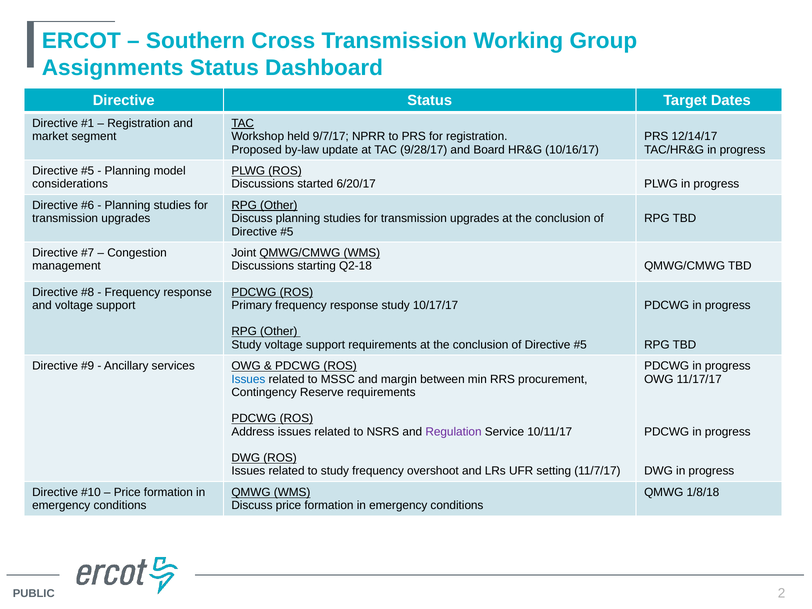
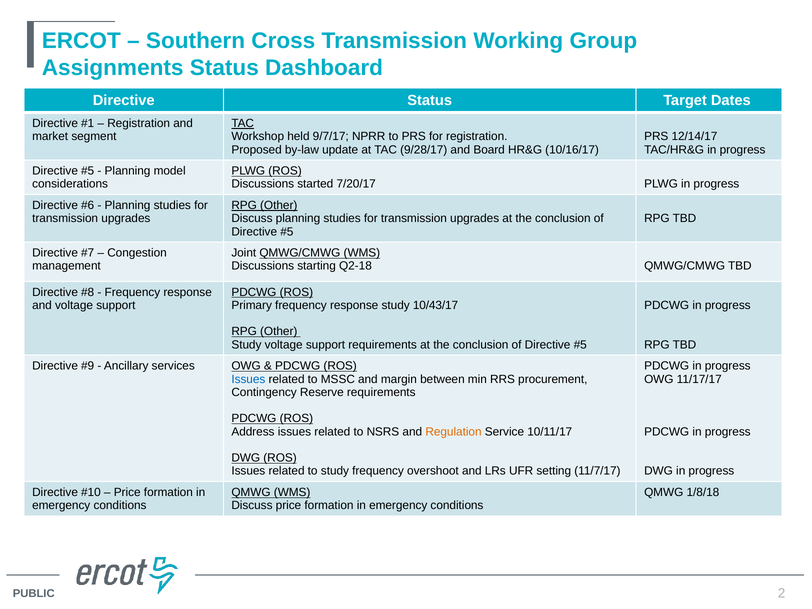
6/20/17: 6/20/17 -> 7/20/17 (356, 184)
10/17/17: 10/17/17 -> 10/43/17 (436, 305)
Regulation colour: purple -> orange (453, 432)
